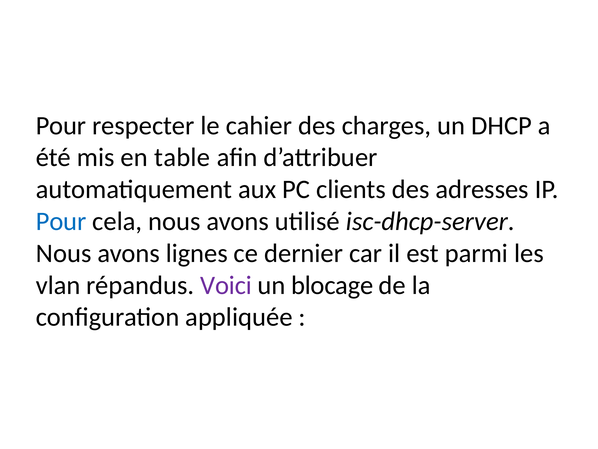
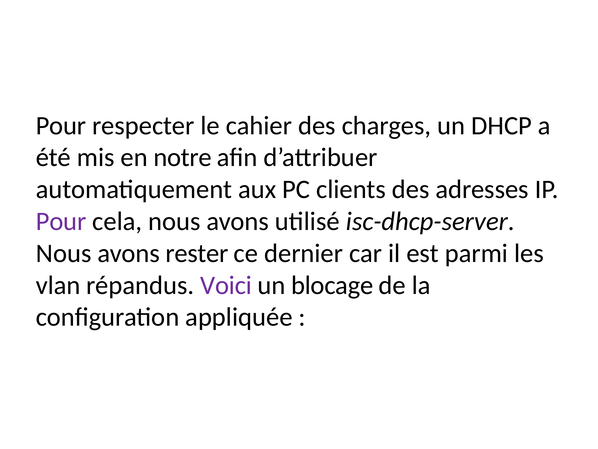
table: table -> notre (182, 157)
Pour colour: blue -> purple (61, 221)
lignes: lignes -> rester (197, 253)
